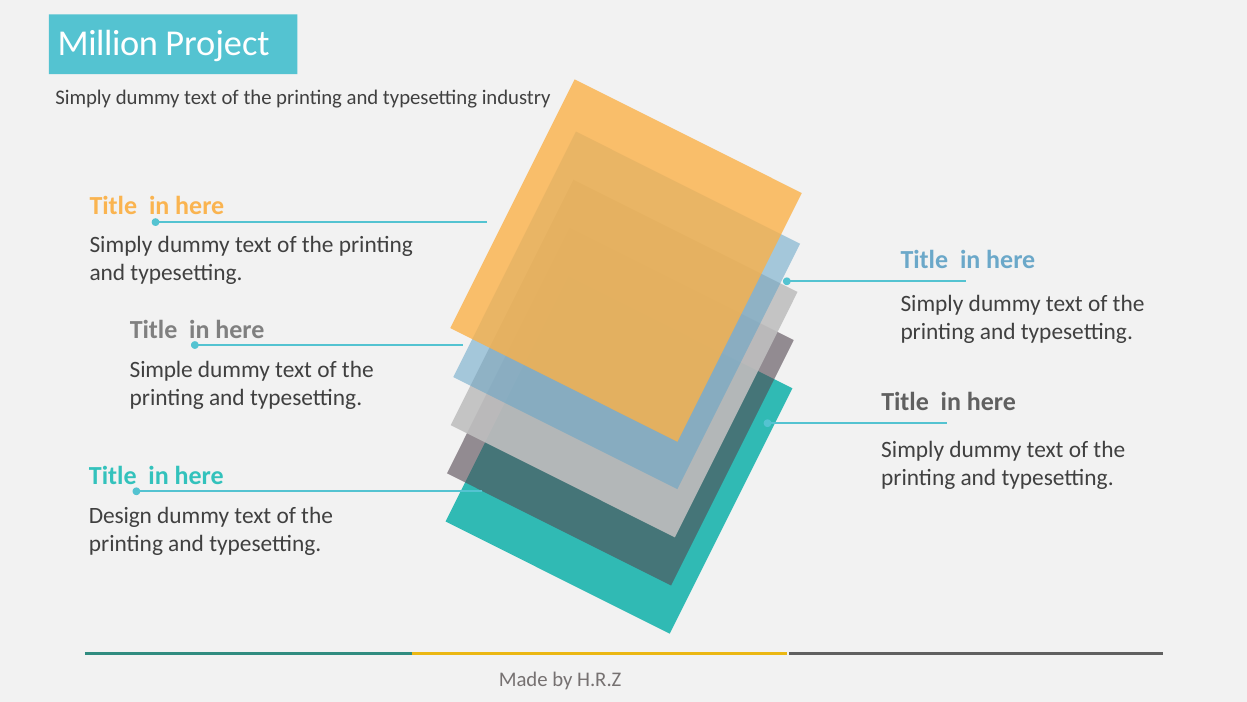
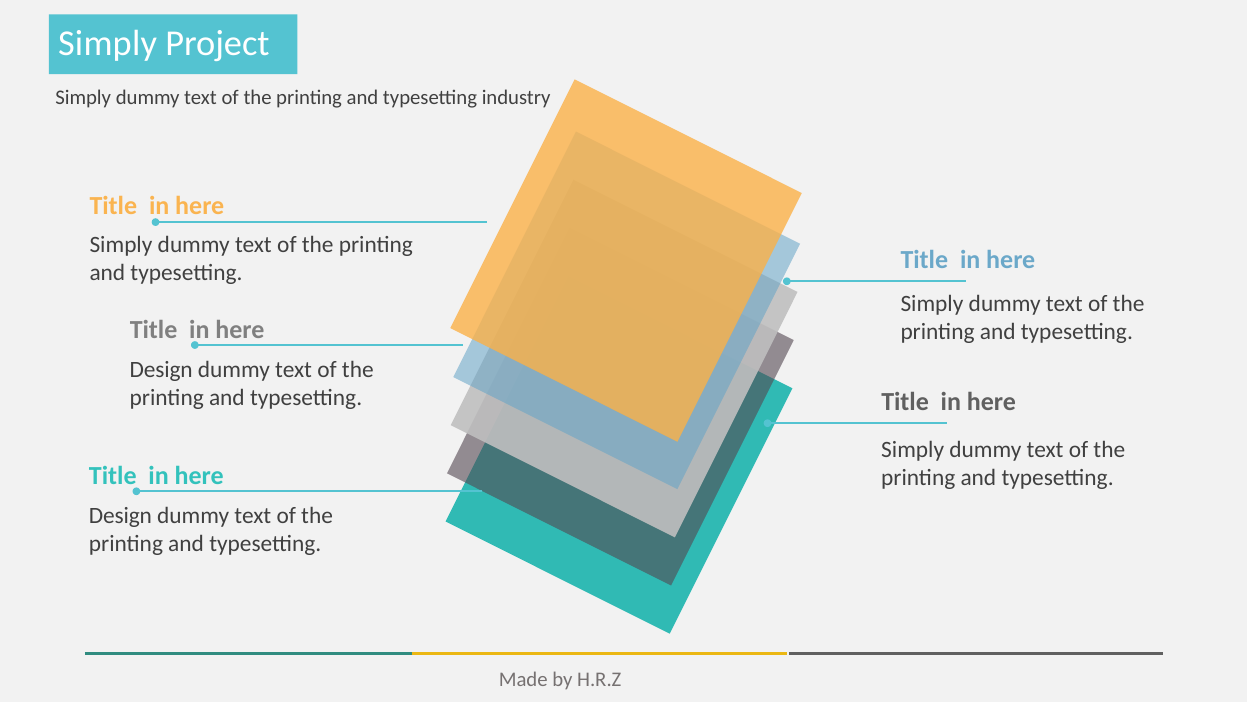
Million: Million -> Simply (108, 43)
Simple: Simple -> Design (161, 370)
